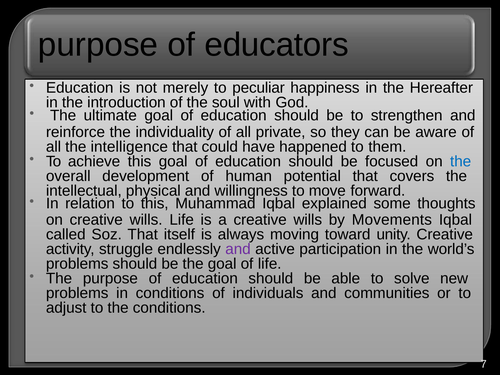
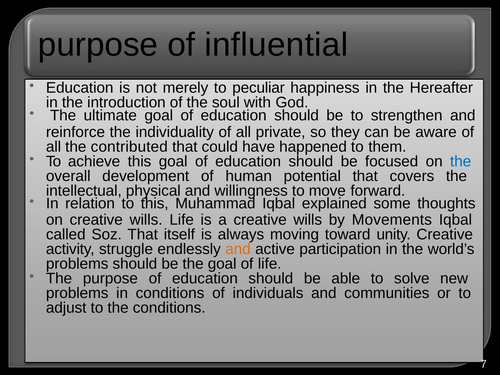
educators: educators -> influential (276, 45)
intelligence: intelligence -> contributed (129, 147)
and colour: purple -> orange (238, 249)
